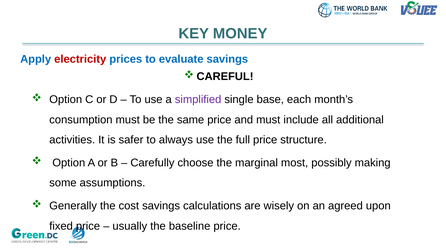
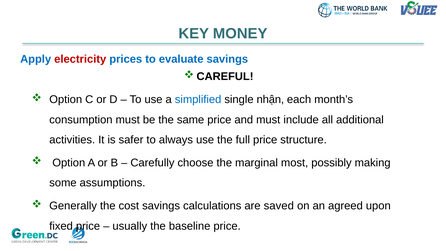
simplified colour: purple -> blue (198, 100)
base: base -> nhận (270, 100)
wisely: wisely -> saved (279, 206)
